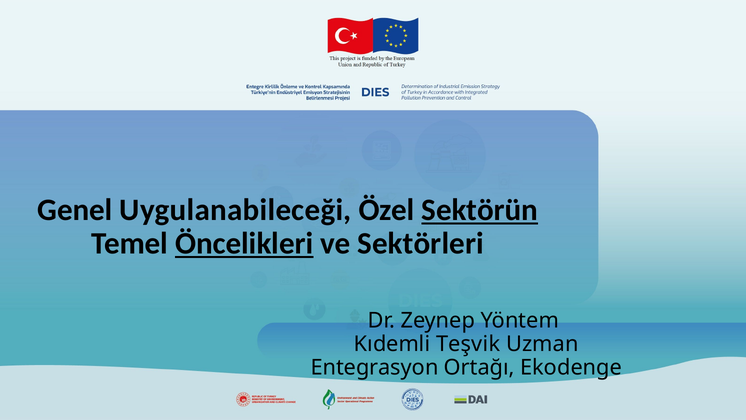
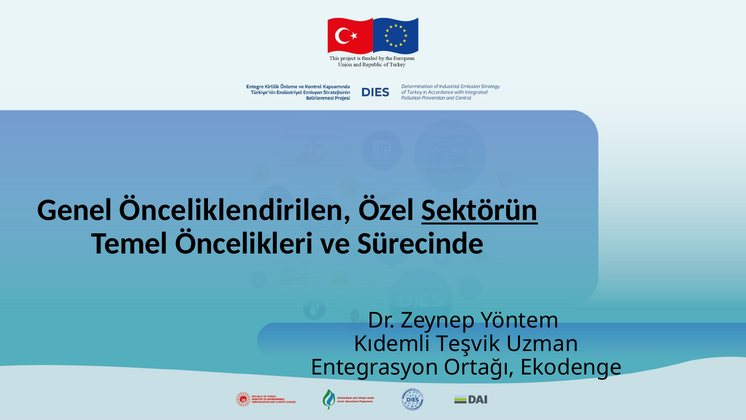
Uygulanabileceği: Uygulanabileceği -> Önceliklendirilen (235, 210)
Öncelikleri underline: present -> none (244, 243)
Sektörleri: Sektörleri -> Sürecinde (421, 243)
